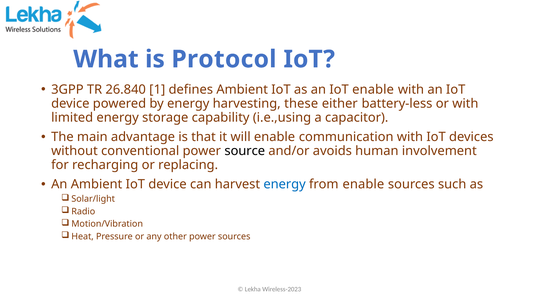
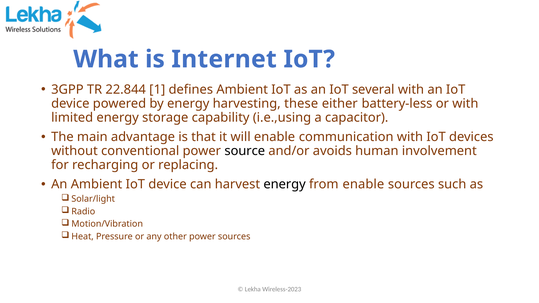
Protocol: Protocol -> Internet (224, 59)
26.840: 26.840 -> 22.844 (126, 90)
IoT enable: enable -> several (373, 90)
energy colour: blue -> black (285, 185)
